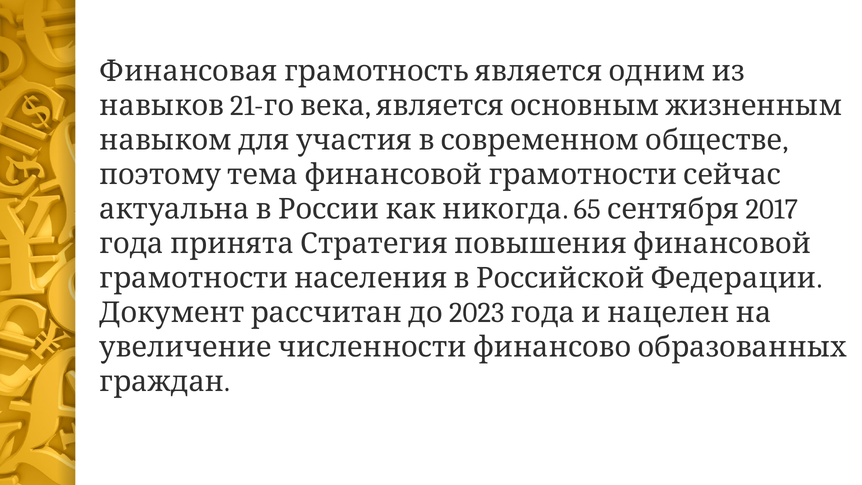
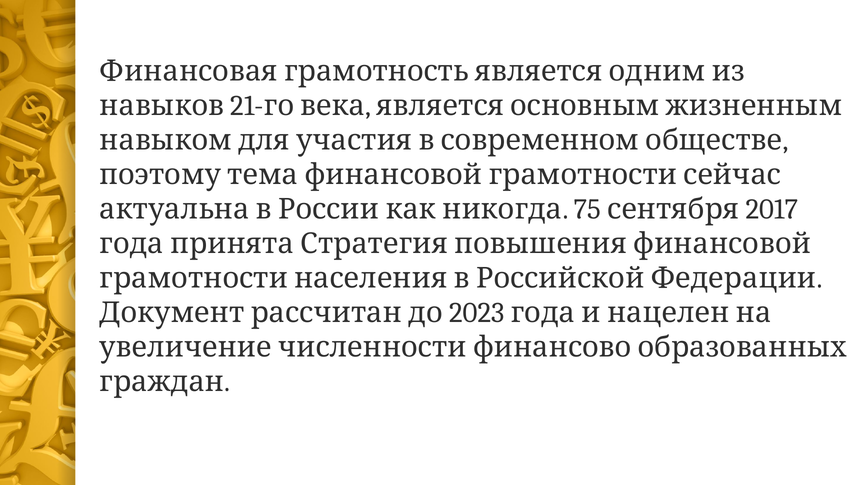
65: 65 -> 75 (588, 209)
